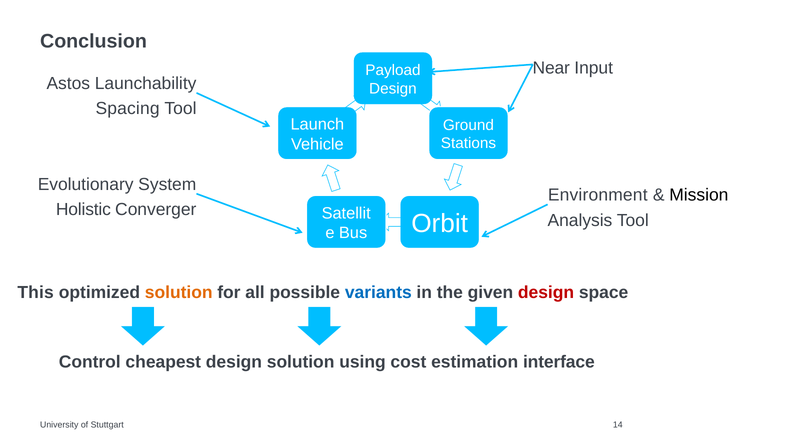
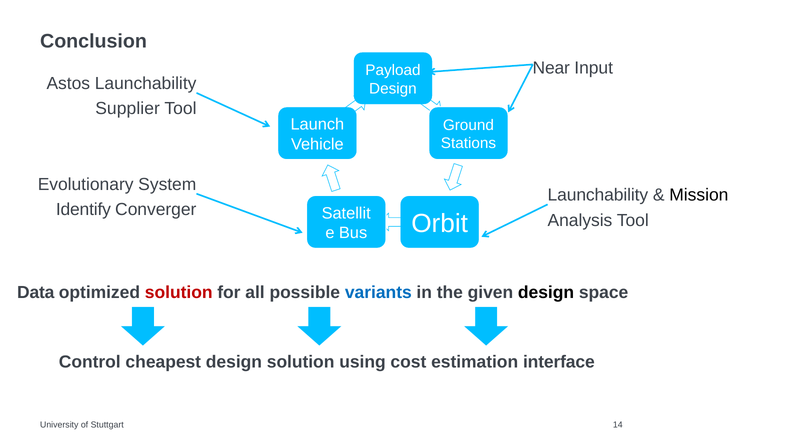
Spacing: Spacing -> Supplier (128, 109)
Environment: Environment -> Launchability (598, 195)
Holistic: Holistic -> Identify (83, 210)
This: This -> Data (36, 293)
solution colour: orange -> red (179, 293)
design colour: red -> black (546, 293)
